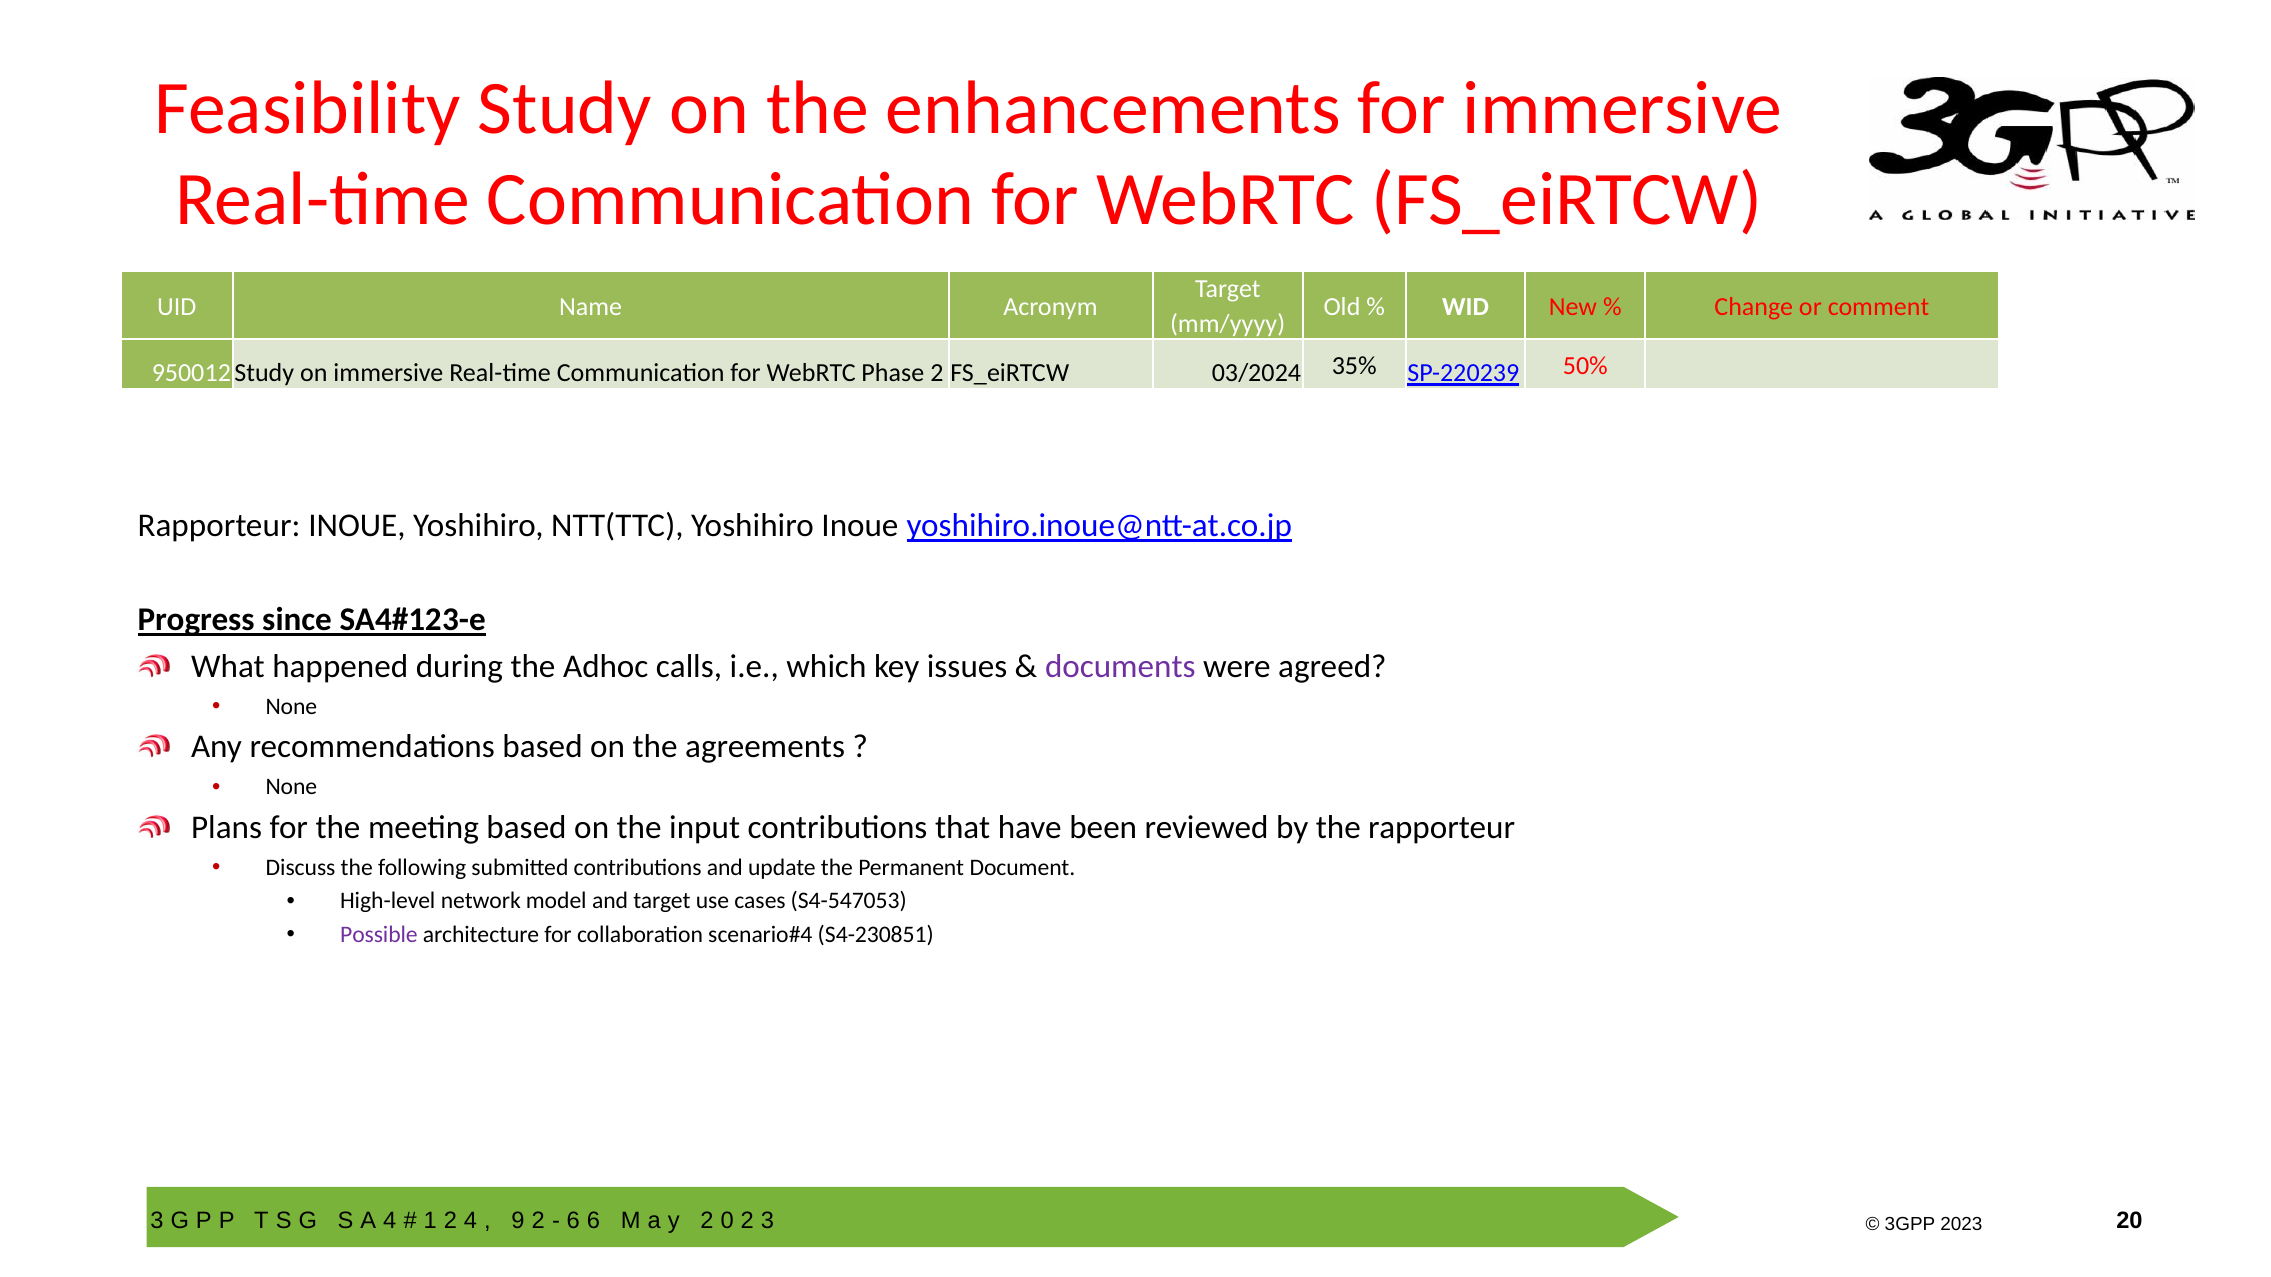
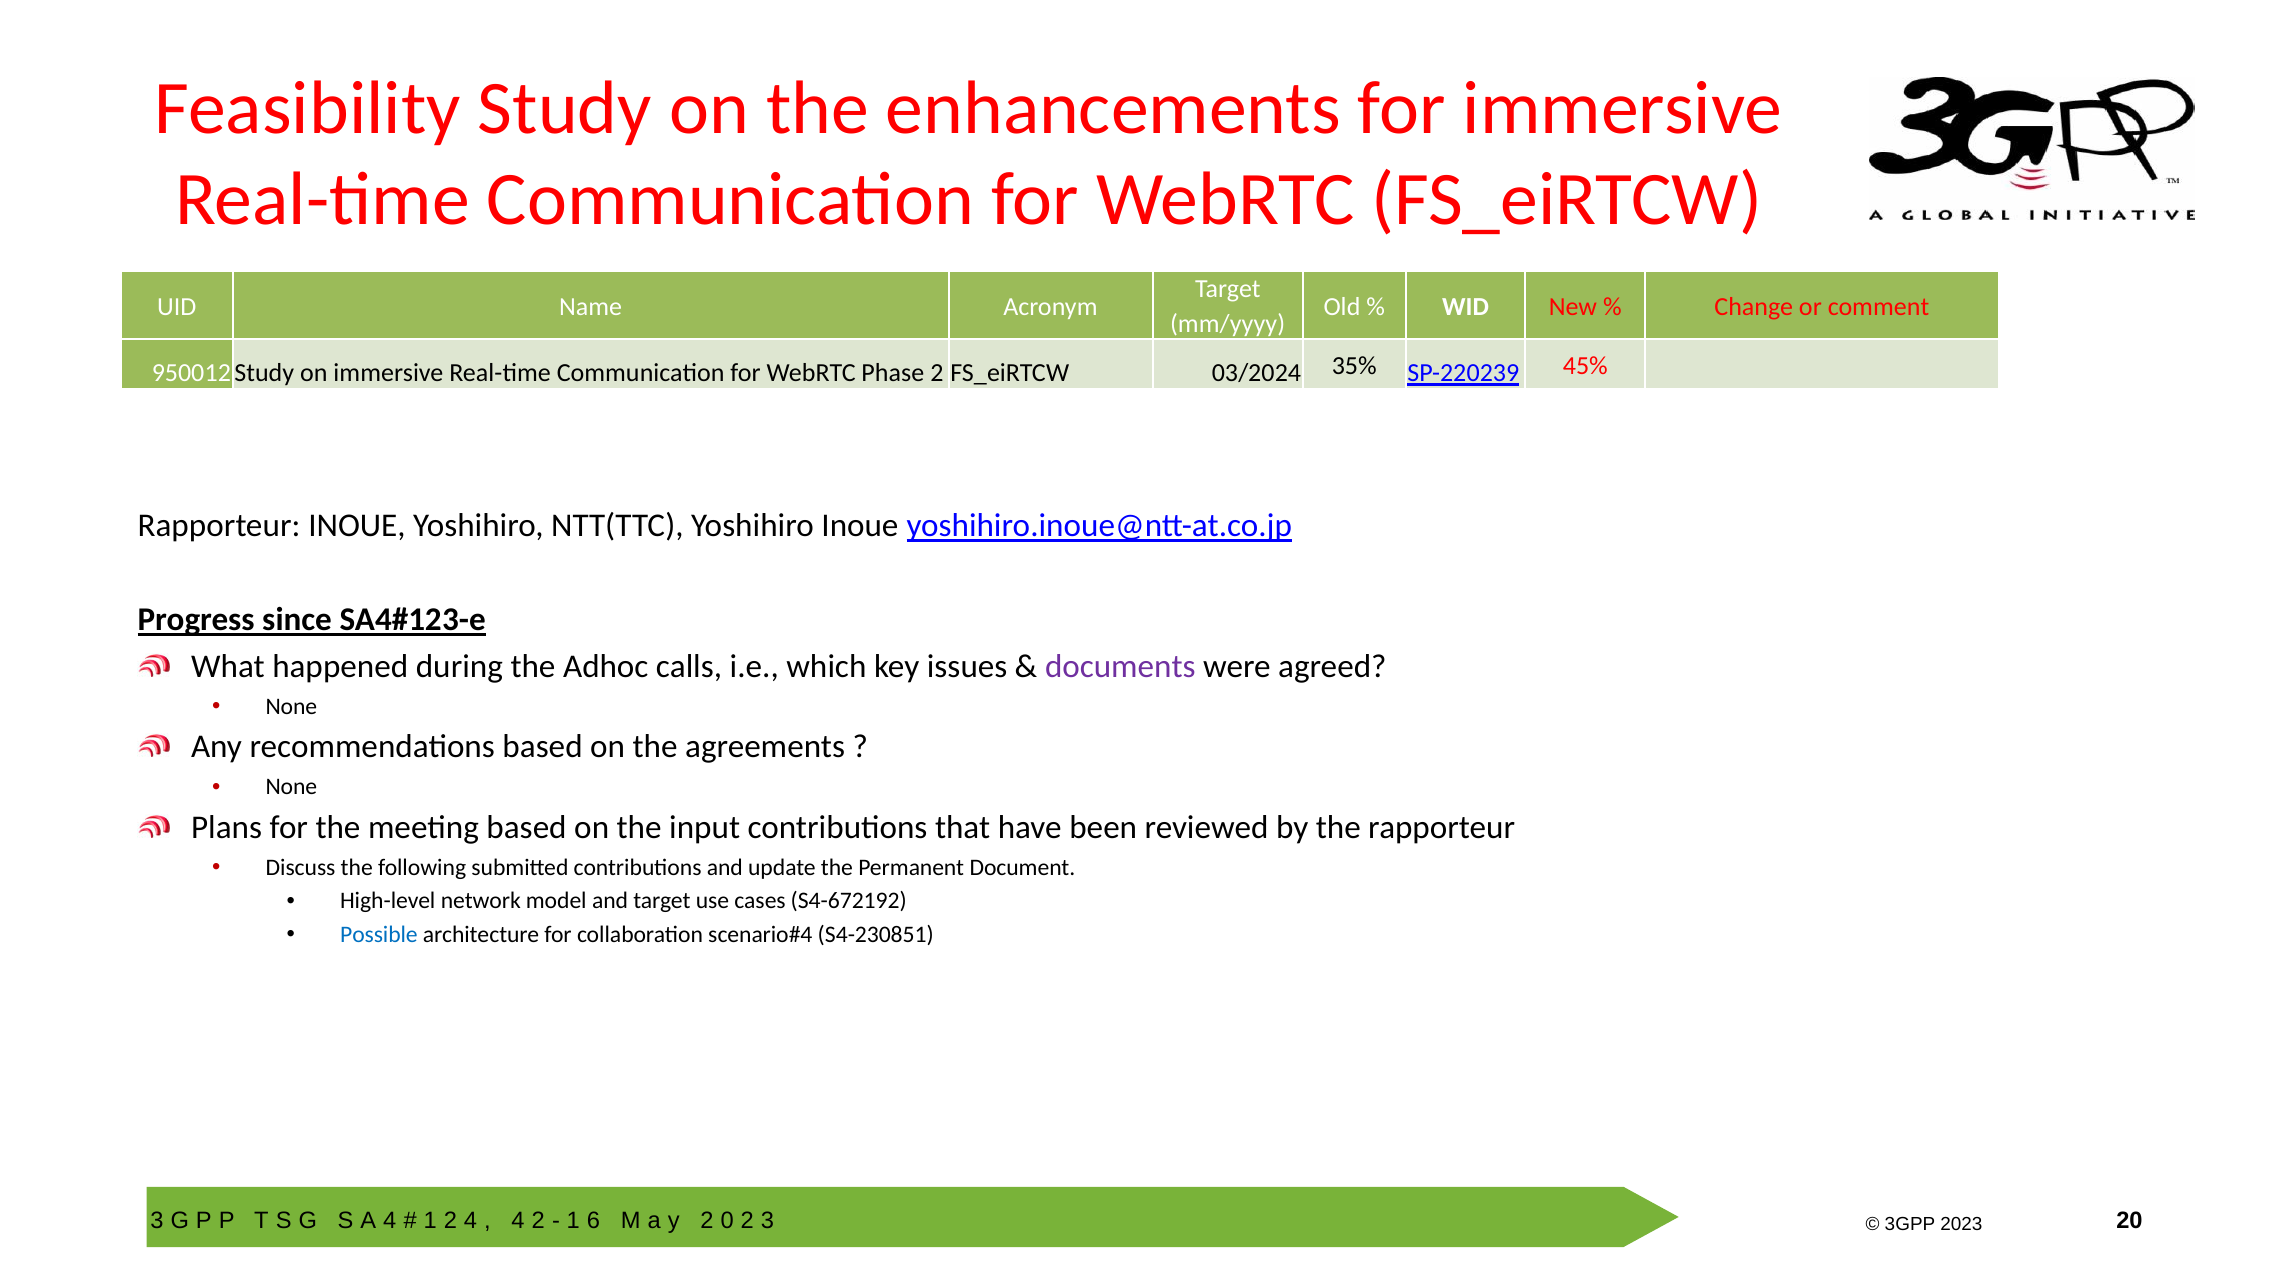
50%: 50% -> 45% (1585, 366)
S4-547053: S4-547053 -> S4-672192 (849, 901)
Possible colour: purple -> blue (379, 935)
9: 9 -> 4 (518, 1222)
6: 6 -> 1 (573, 1222)
